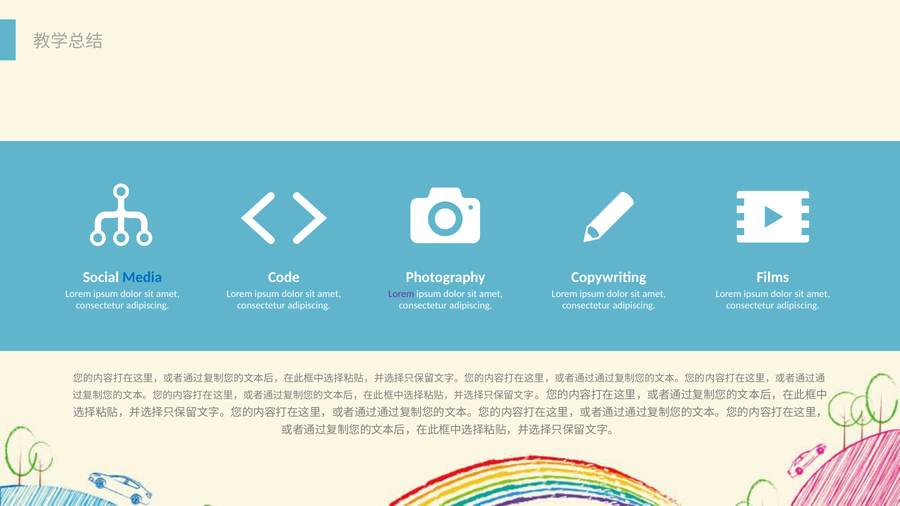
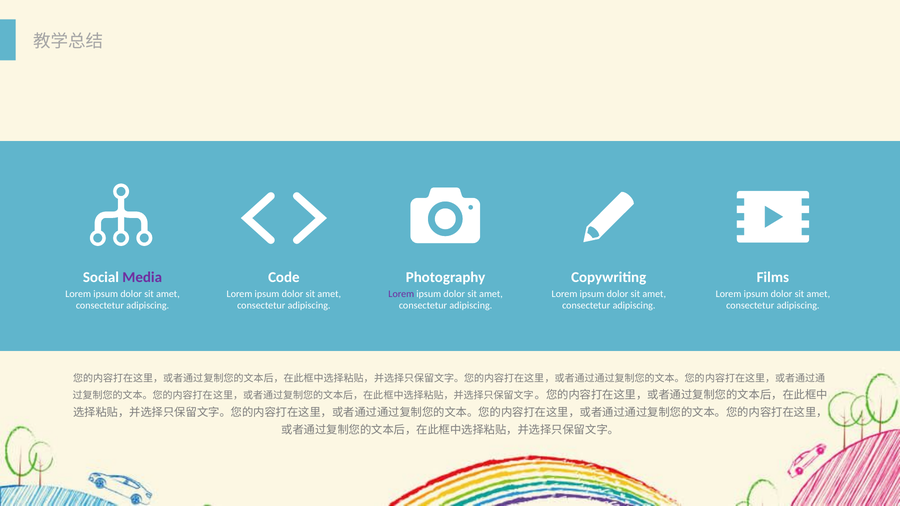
Media colour: blue -> purple (142, 277)
